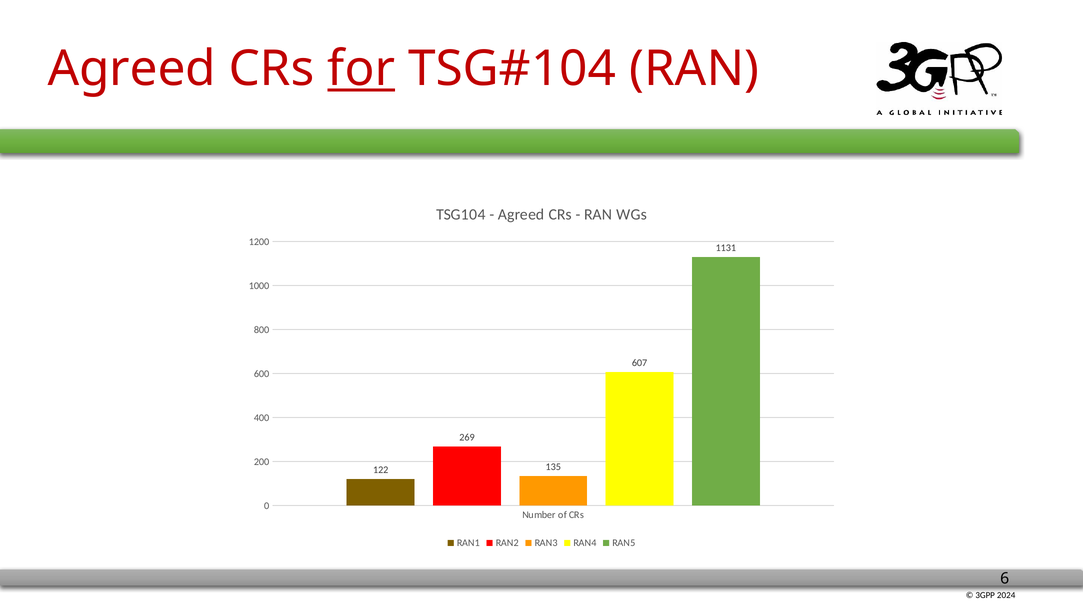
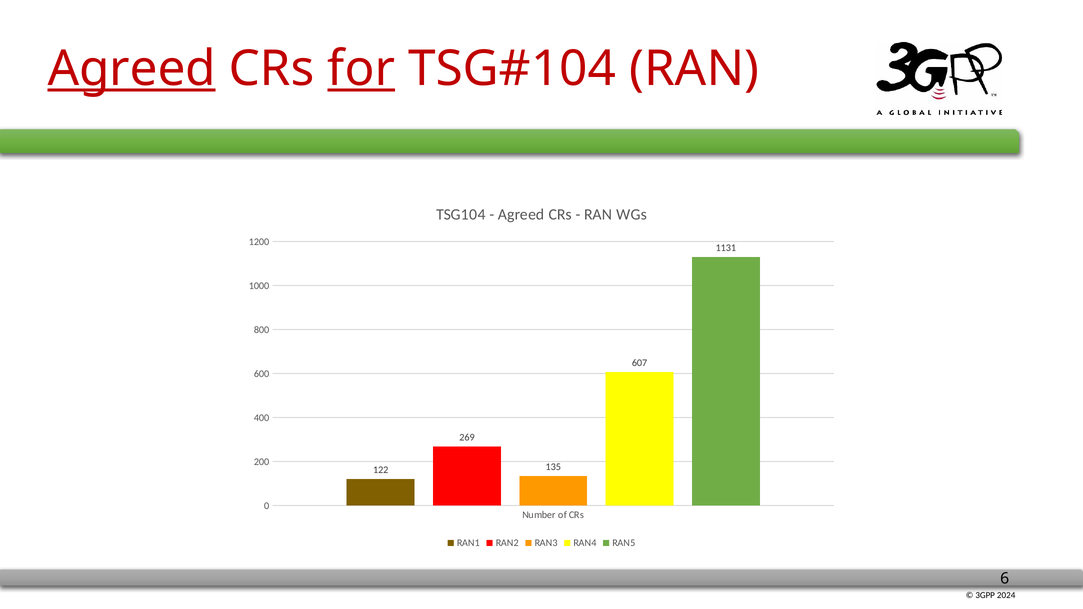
Agreed underline: none -> present (132, 69)
